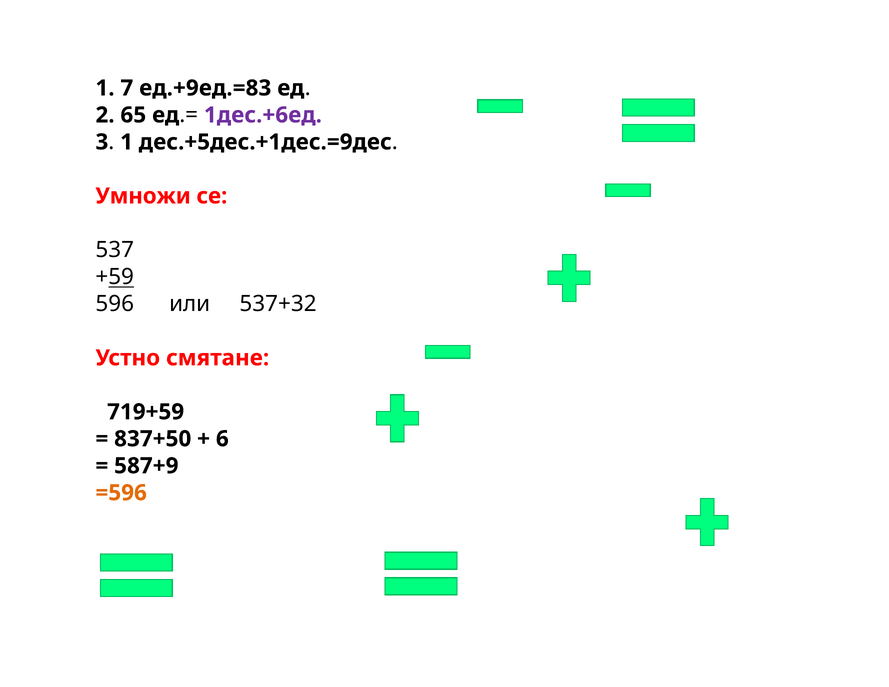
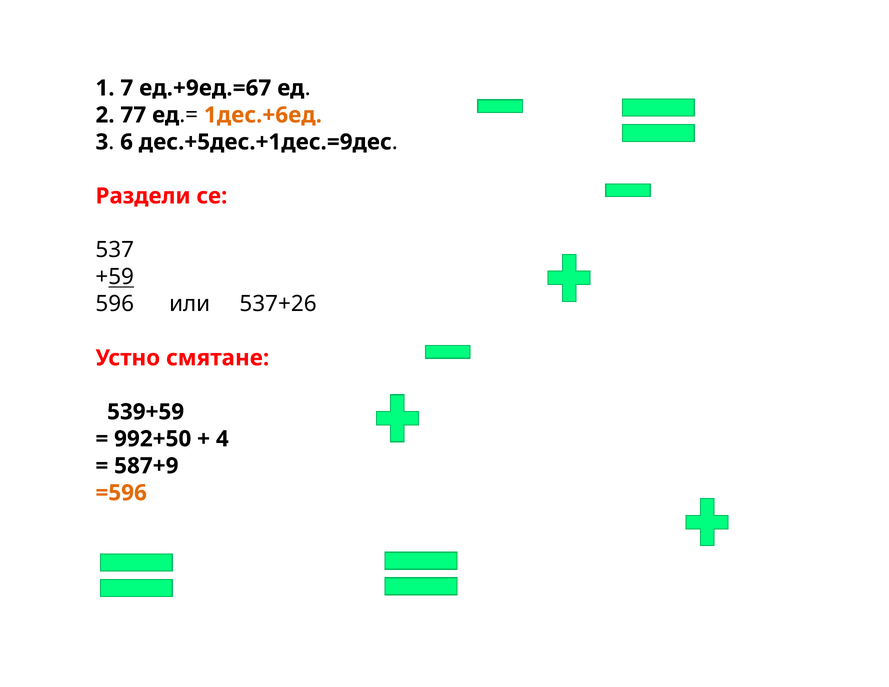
ед.+9ед.=83: ед.+9ед.=83 -> ед.+9ед.=67 (205, 88)
65: 65 -> 77 (133, 115)
1дес.+6ед colour: purple -> orange (263, 115)
1: 1 -> 6 (127, 142)
Умножи: Умножи -> Раздели (143, 196)
537+32: 537+32 -> 537+26 (278, 304)
719+59: 719+59 -> 539+59 (146, 412)
837+50: 837+50 -> 992+50 (153, 439)
6: 6 -> 4 (222, 439)
